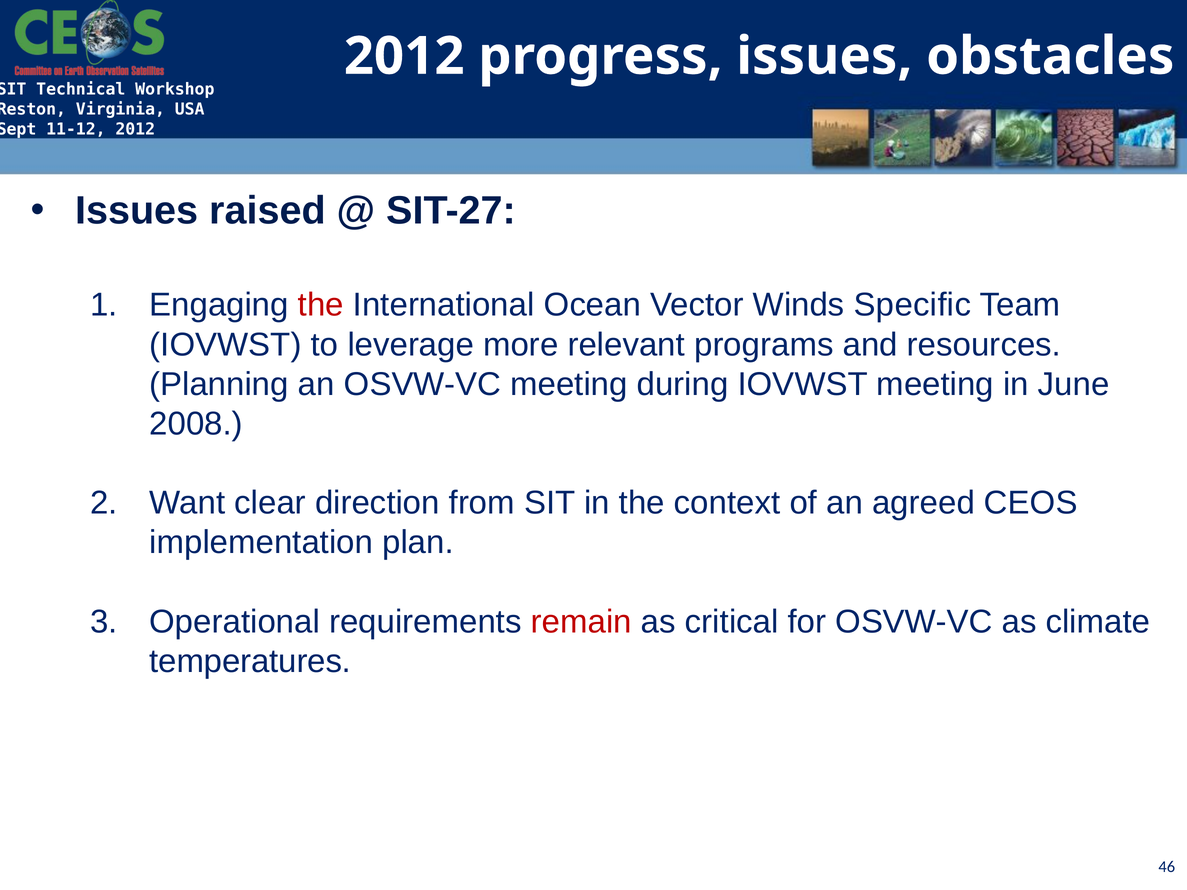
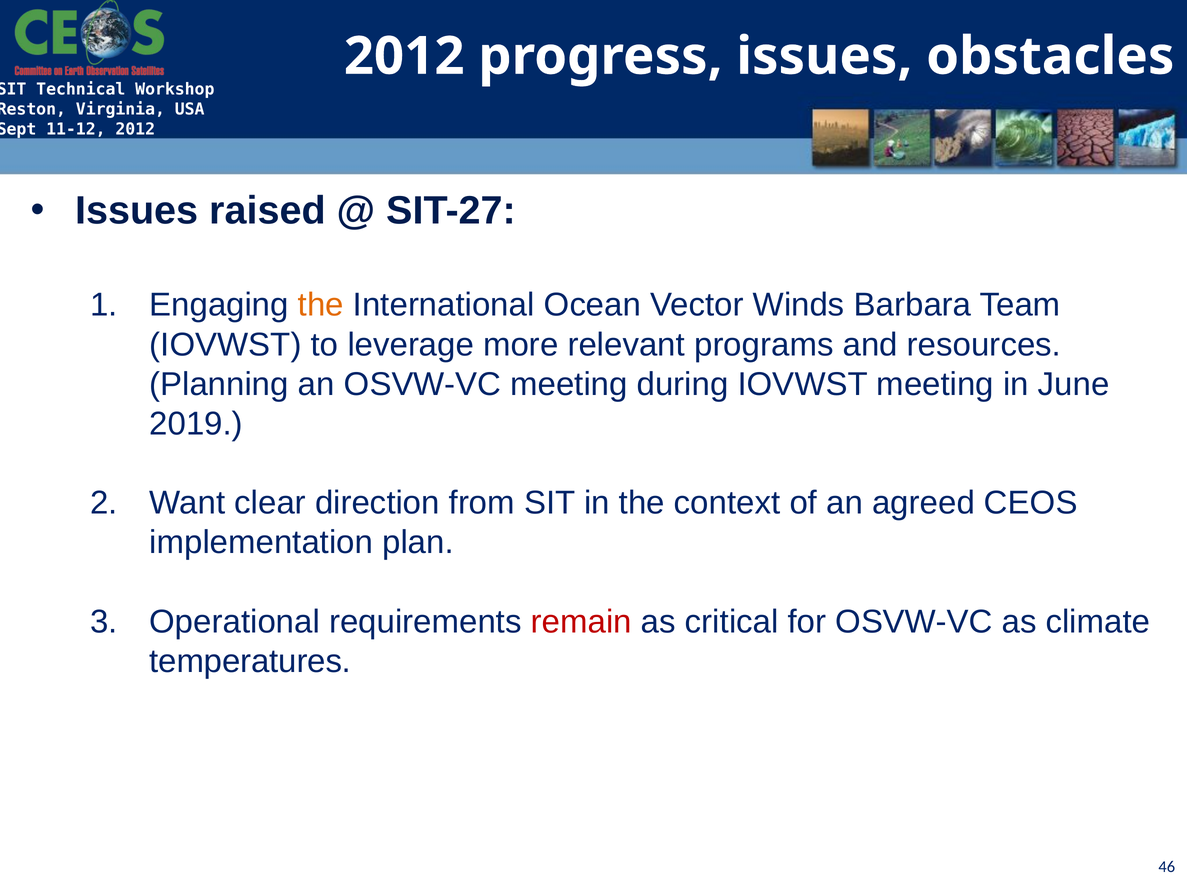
the colour: red -> orange (321, 305)
Specific: Specific -> Barbara (912, 305)
2008: 2008 -> 2019 (196, 424)
